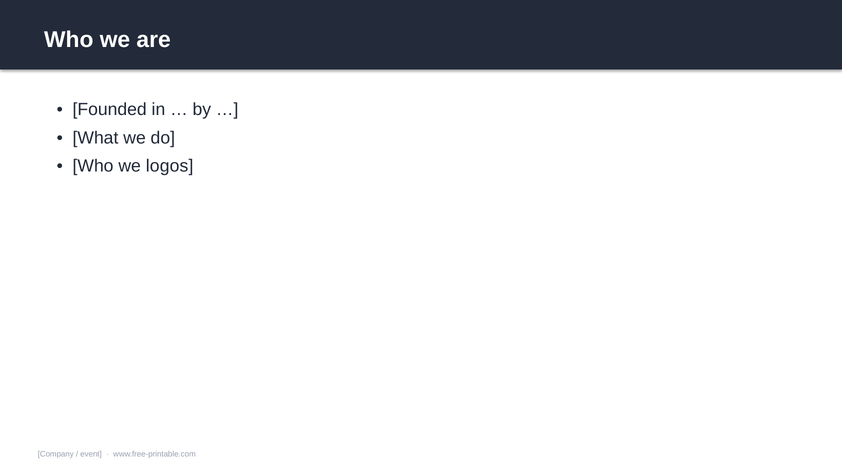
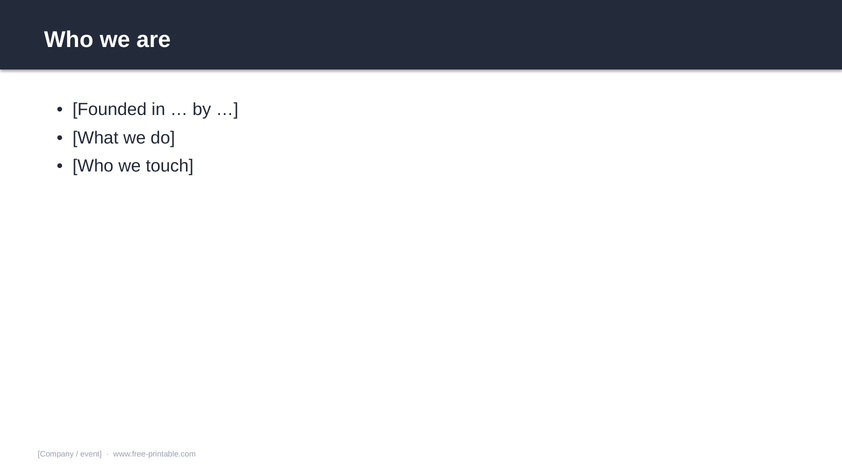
logos: logos -> touch (170, 166)
